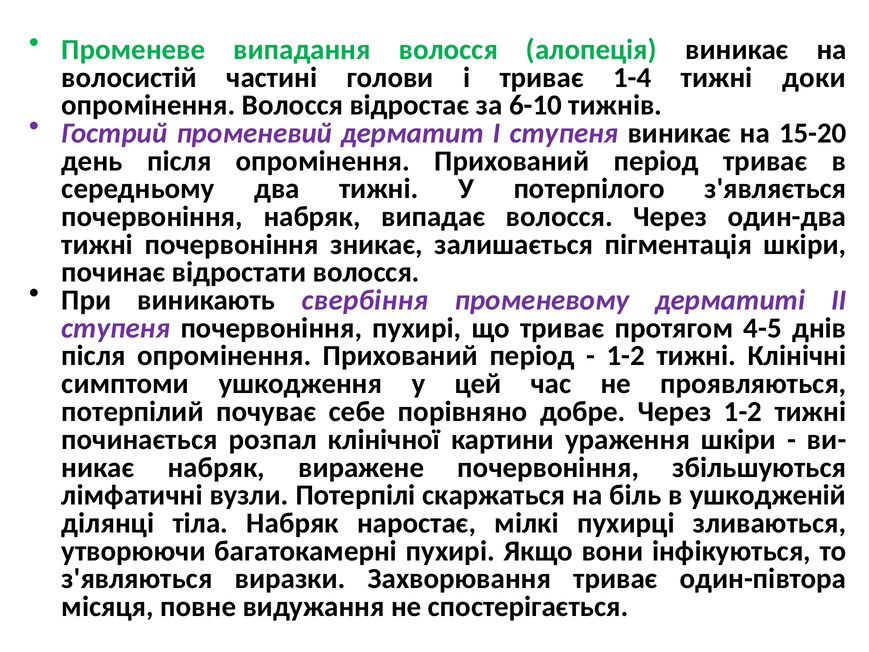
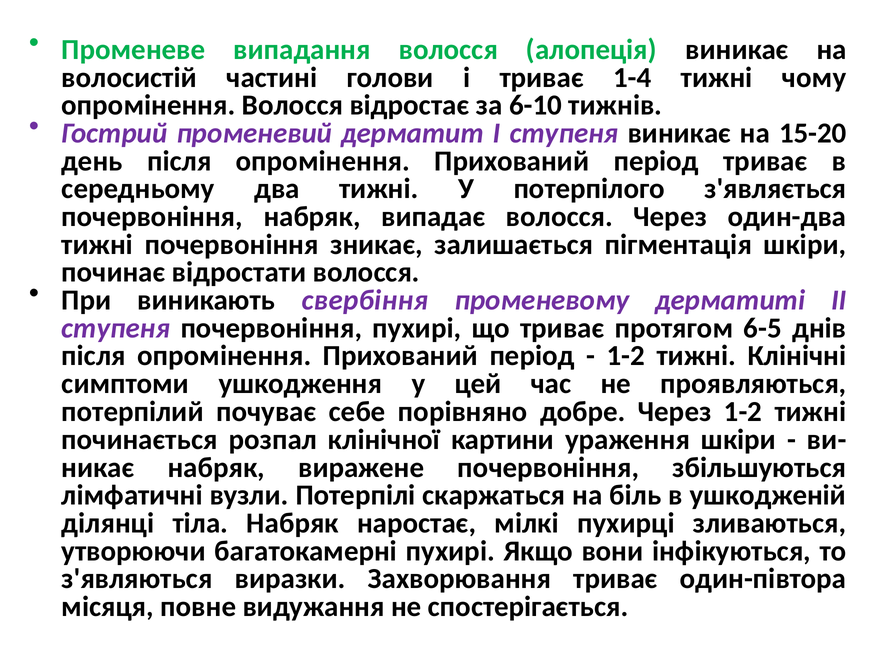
доки: доки -> чому (814, 78)
4-5: 4-5 -> 6-5 (763, 328)
